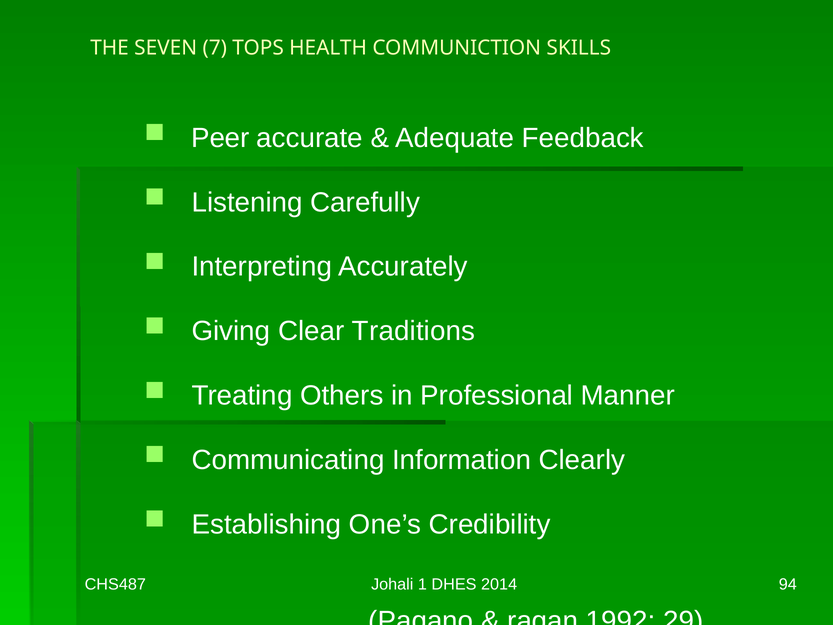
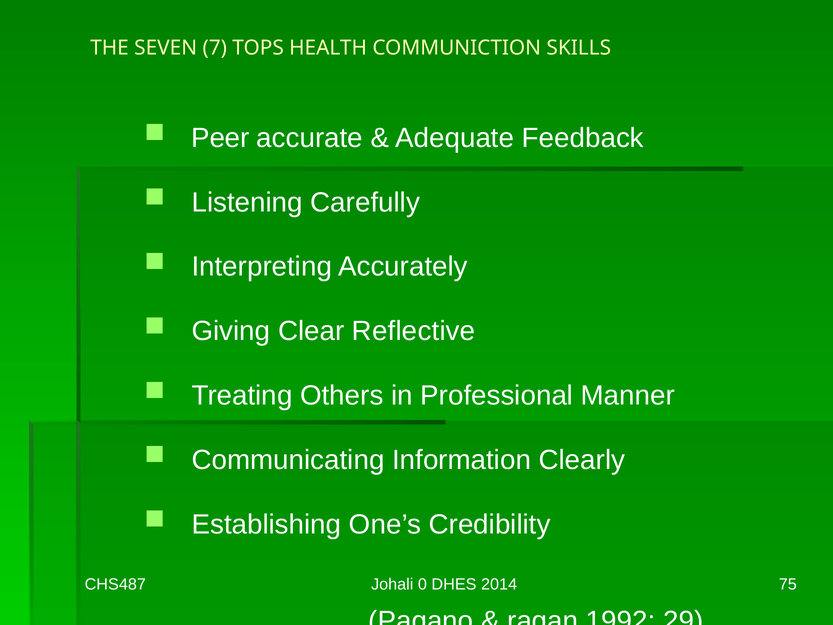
Traditions: Traditions -> Reflective (414, 331)
1: 1 -> 0 (423, 584)
94: 94 -> 75 (788, 584)
